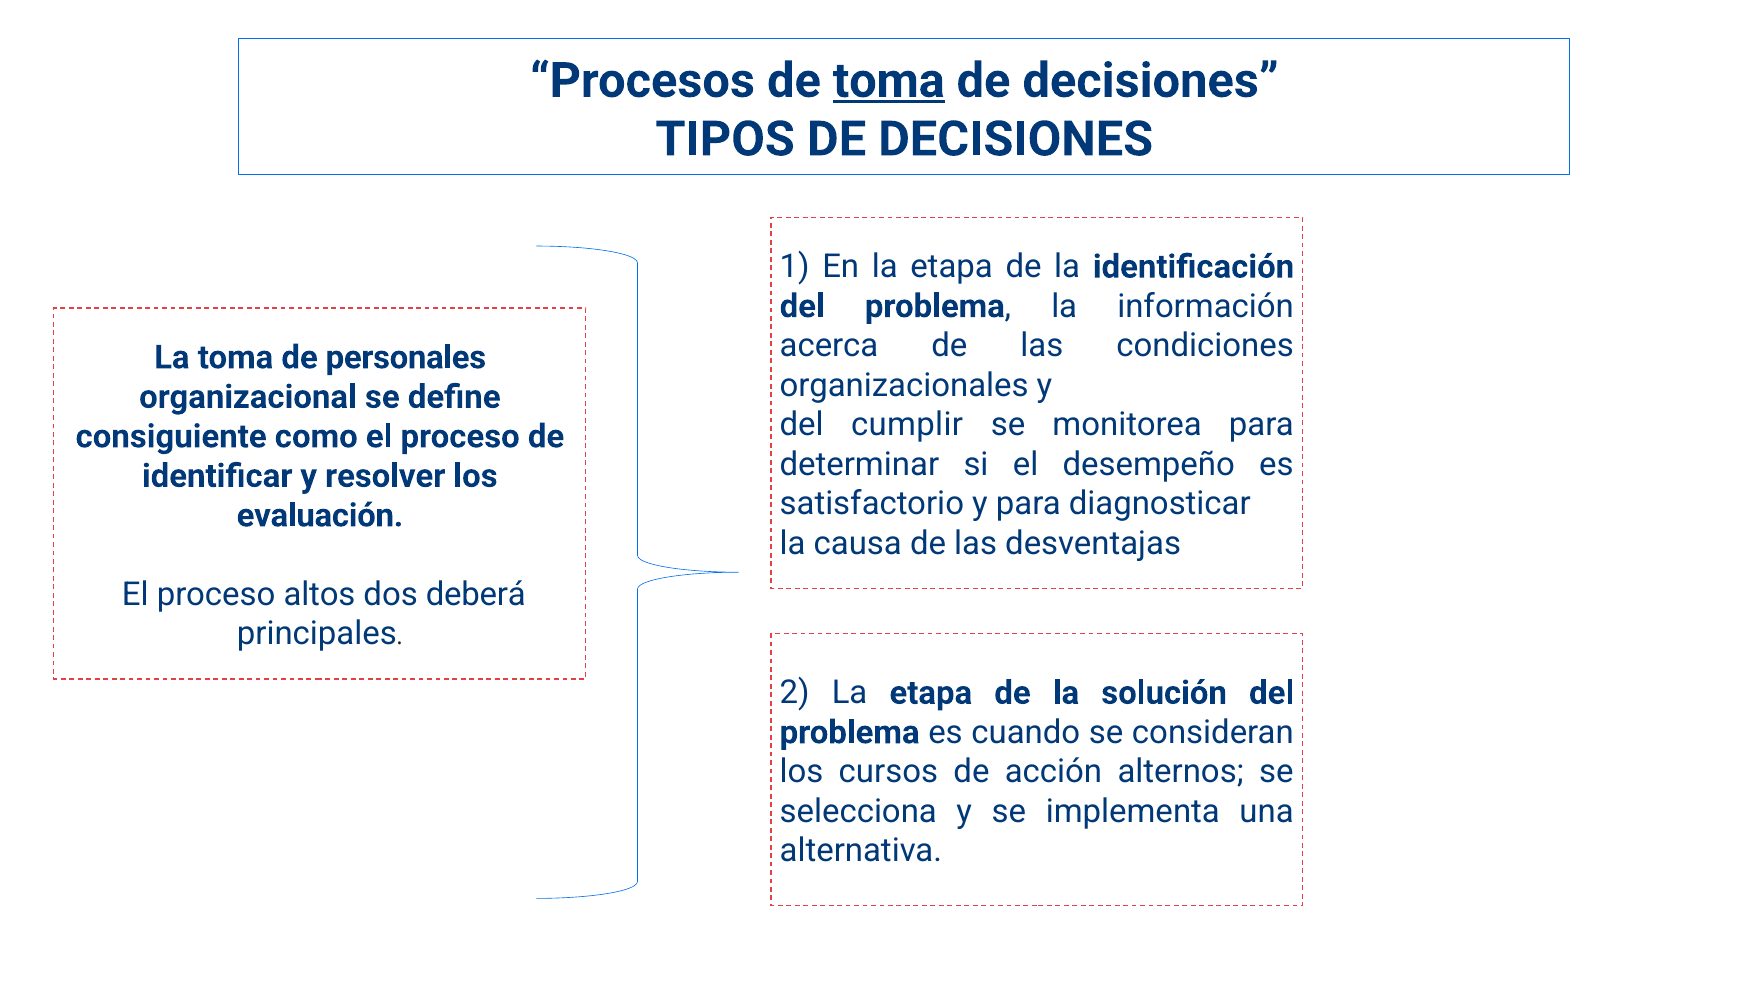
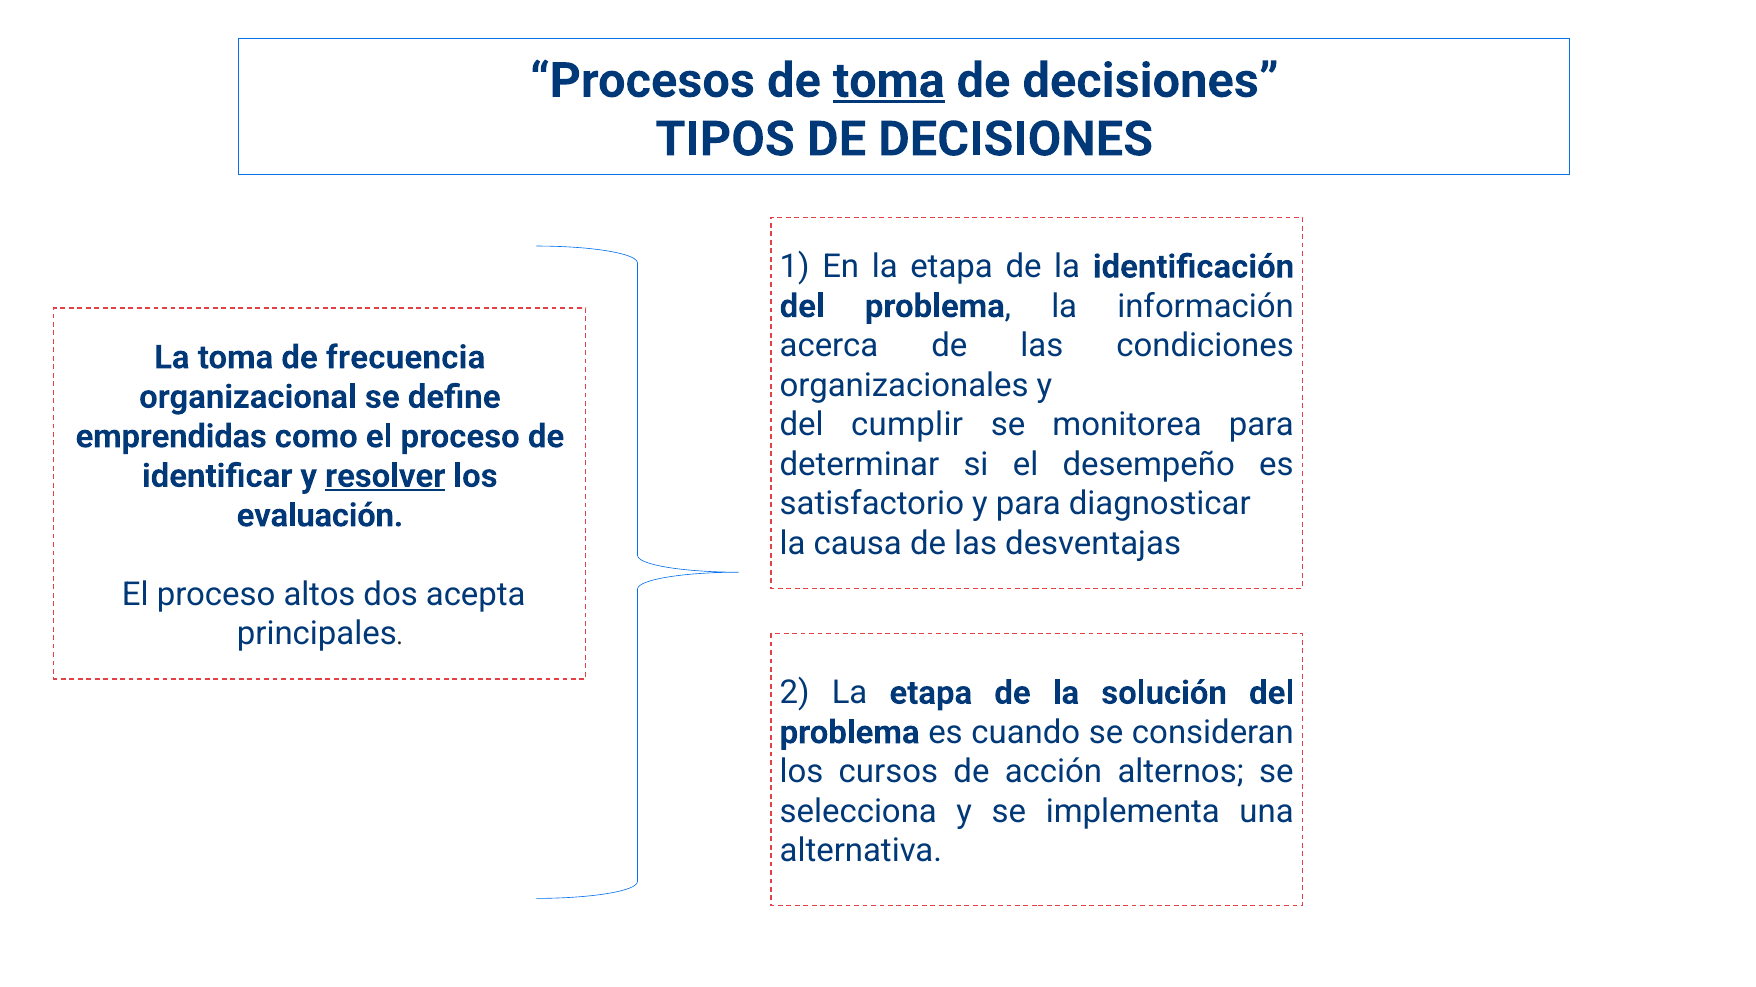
personales: personales -> frecuencia (406, 358)
consiguiente: consiguiente -> emprendidas (171, 437)
resolver underline: none -> present (385, 476)
deberá: deberá -> acepta (476, 595)
